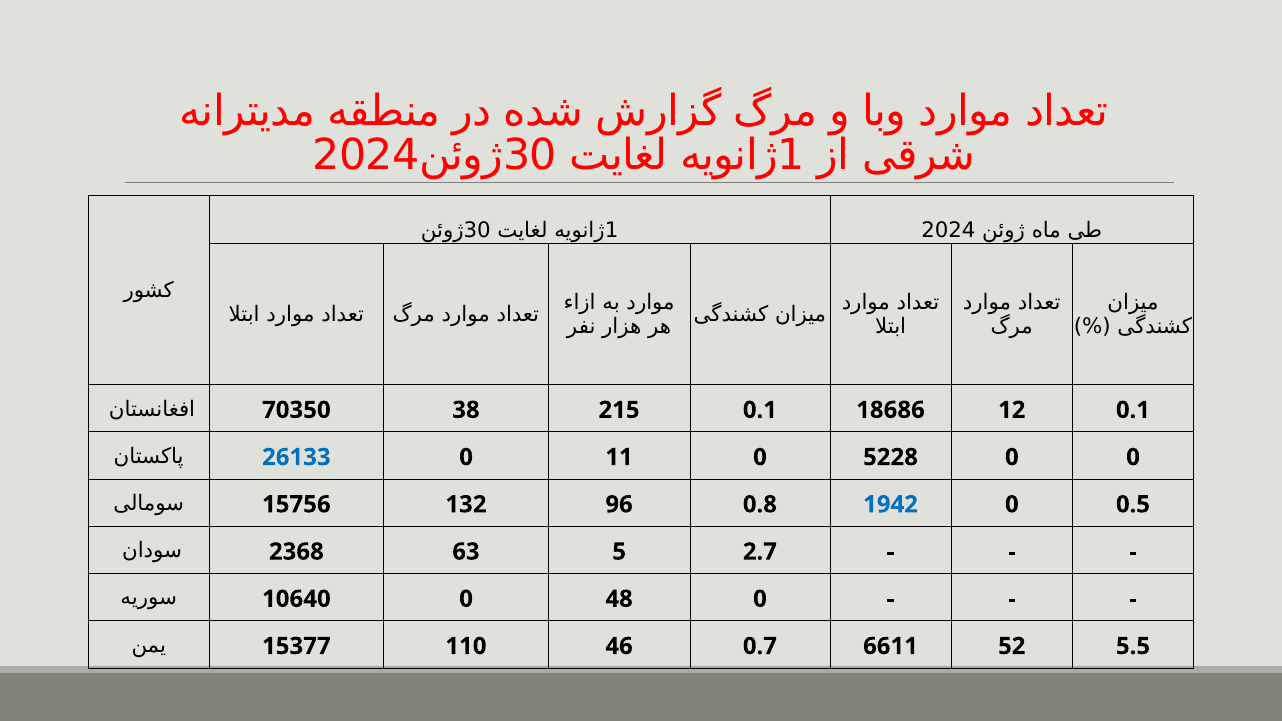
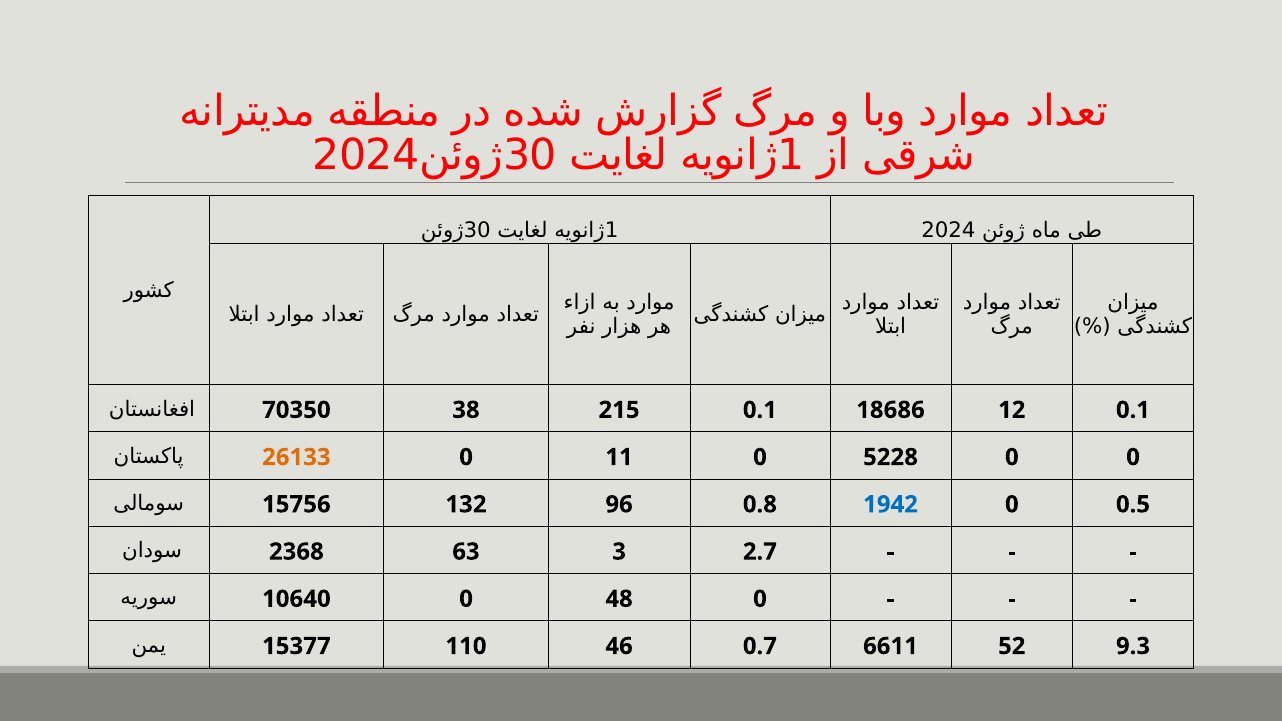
26133 colour: blue -> orange (296, 457)
5: 5 -> 3 (619, 552)
5.5: 5.5 -> 9.3 (1133, 646)
